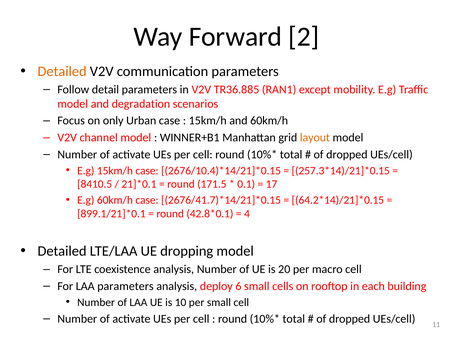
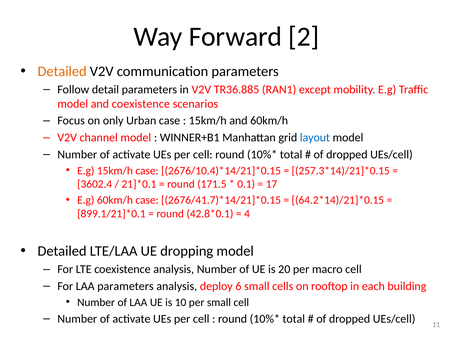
and degradation: degradation -> coexistence (141, 104)
layout colour: orange -> blue (315, 137)
8410.5: 8410.5 -> 3602.4 (95, 184)
